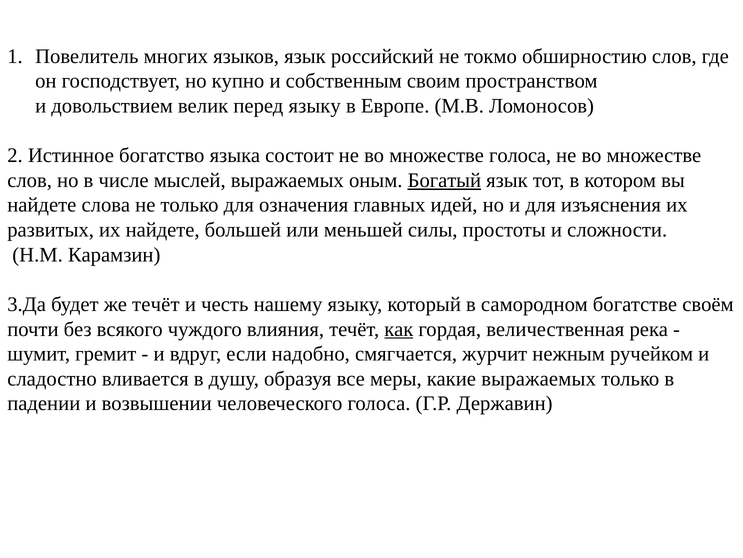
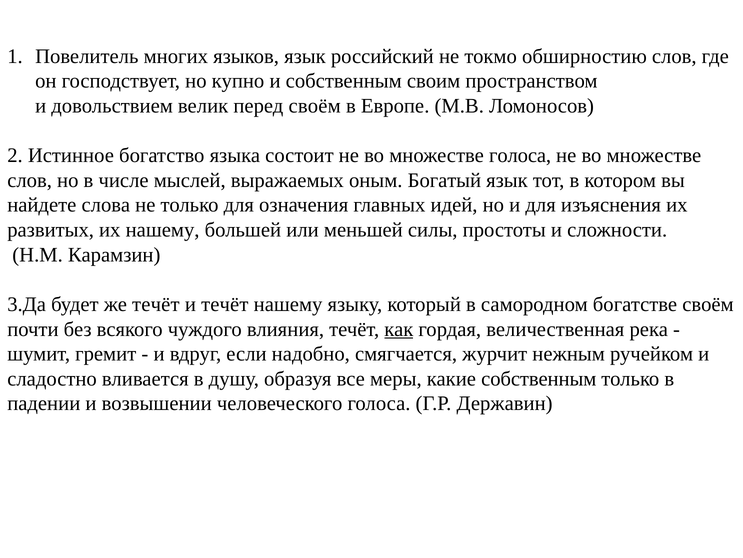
перед языку: языку -> своём (315, 106)
Богатый underline: present -> none (444, 180)
их найдете: найдете -> нашему (163, 230)
и честь: честь -> течёт (225, 304)
какие выражаемых: выражаемых -> собственным (539, 378)
